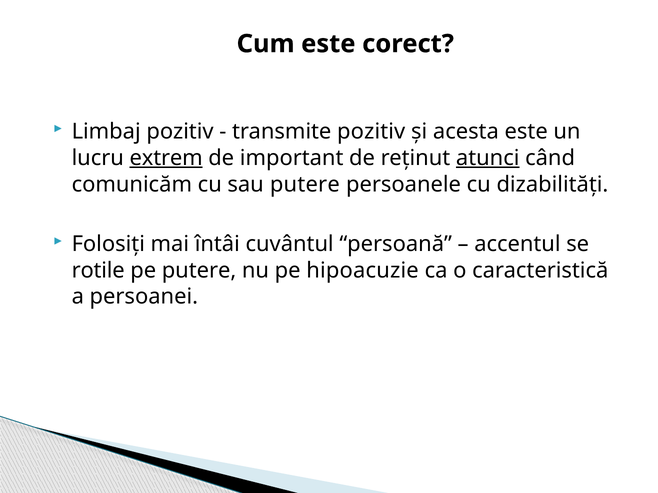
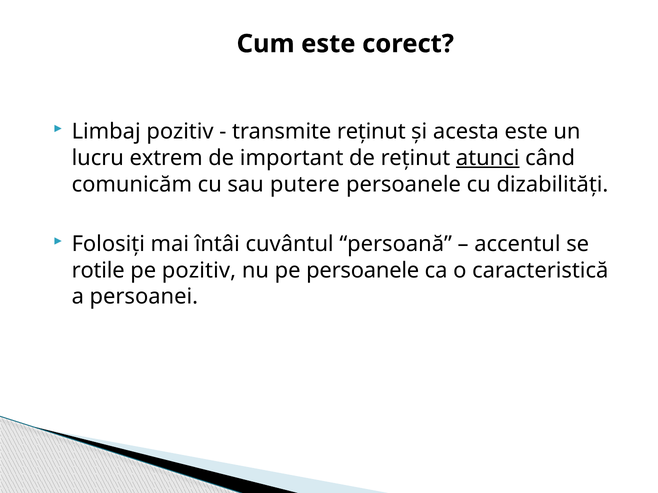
transmite pozitiv: pozitiv -> reținut (371, 132)
extrem underline: present -> none (166, 158)
pe putere: putere -> pozitiv (199, 271)
pe hipoacuzie: hipoacuzie -> persoanele (363, 271)
